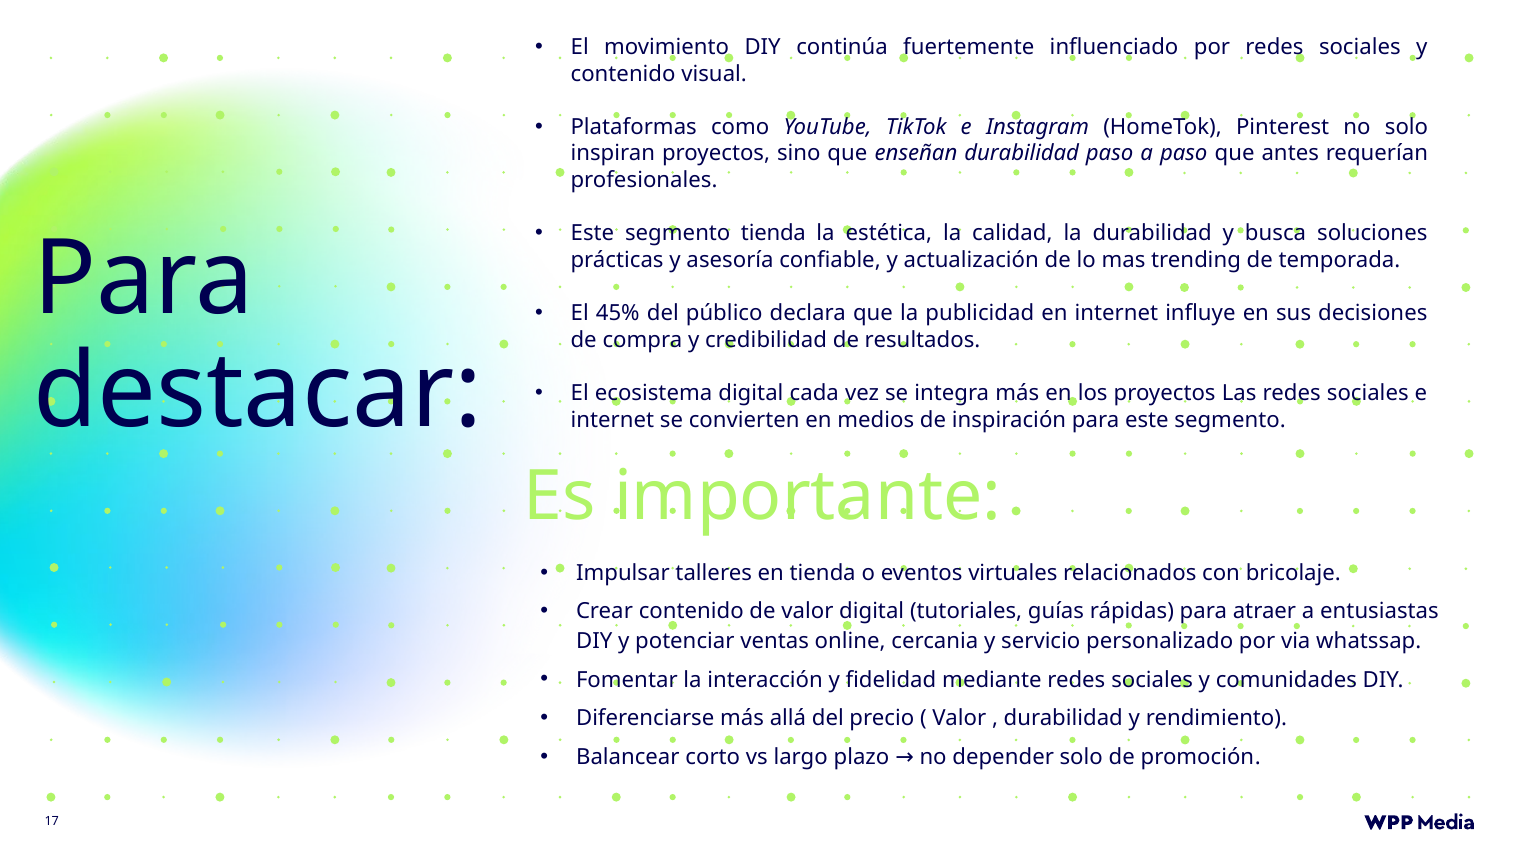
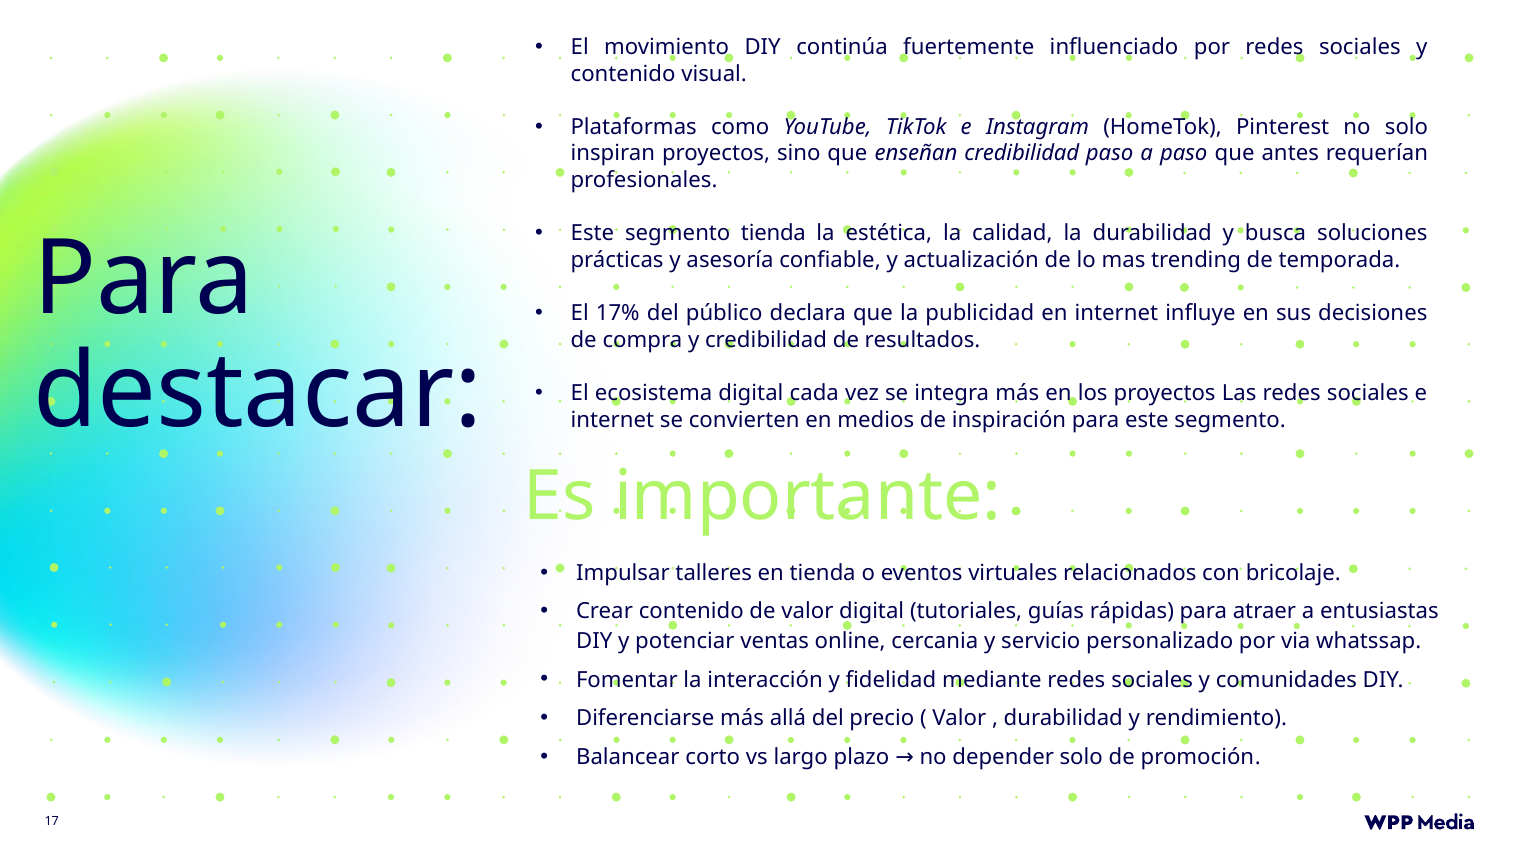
enseñan durabilidad: durabilidad -> credibilidad (1022, 154)
45%: 45% -> 17% (618, 313)
